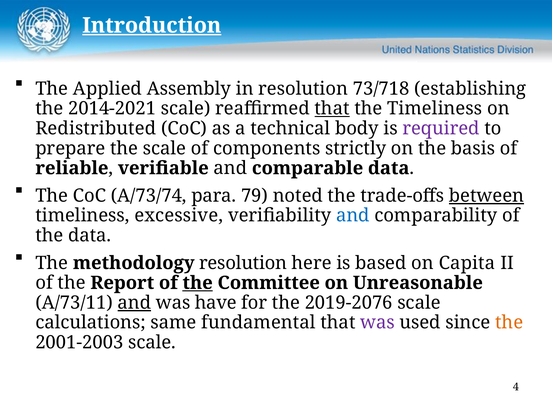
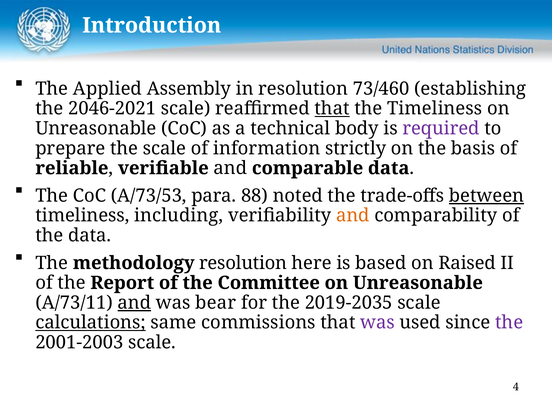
Introduction underline: present -> none (152, 25)
73/718: 73/718 -> 73/460 (381, 89)
2014-2021: 2014-2021 -> 2046-2021 (112, 109)
Redistributed: Redistributed -> Unreasonable (96, 128)
components: components -> information (267, 148)
A/73/74: A/73/74 -> A/73/53 (149, 196)
79: 79 -> 88 (255, 196)
excessive: excessive -> including (179, 216)
and colour: blue -> orange (353, 216)
Capita: Capita -> Raised (467, 263)
the underline: present -> none (198, 283)
have: have -> bear (216, 303)
2019-2076: 2019-2076 -> 2019-2035 (349, 303)
calculations underline: none -> present (91, 323)
fundamental: fundamental -> commissions (258, 323)
the colour: orange -> purple (509, 323)
